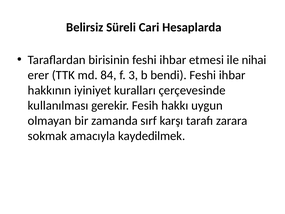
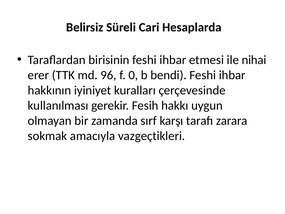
84: 84 -> 96 (109, 75)
3: 3 -> 0 (133, 75)
kaydedilmek: kaydedilmek -> vazgeçtikleri (152, 136)
